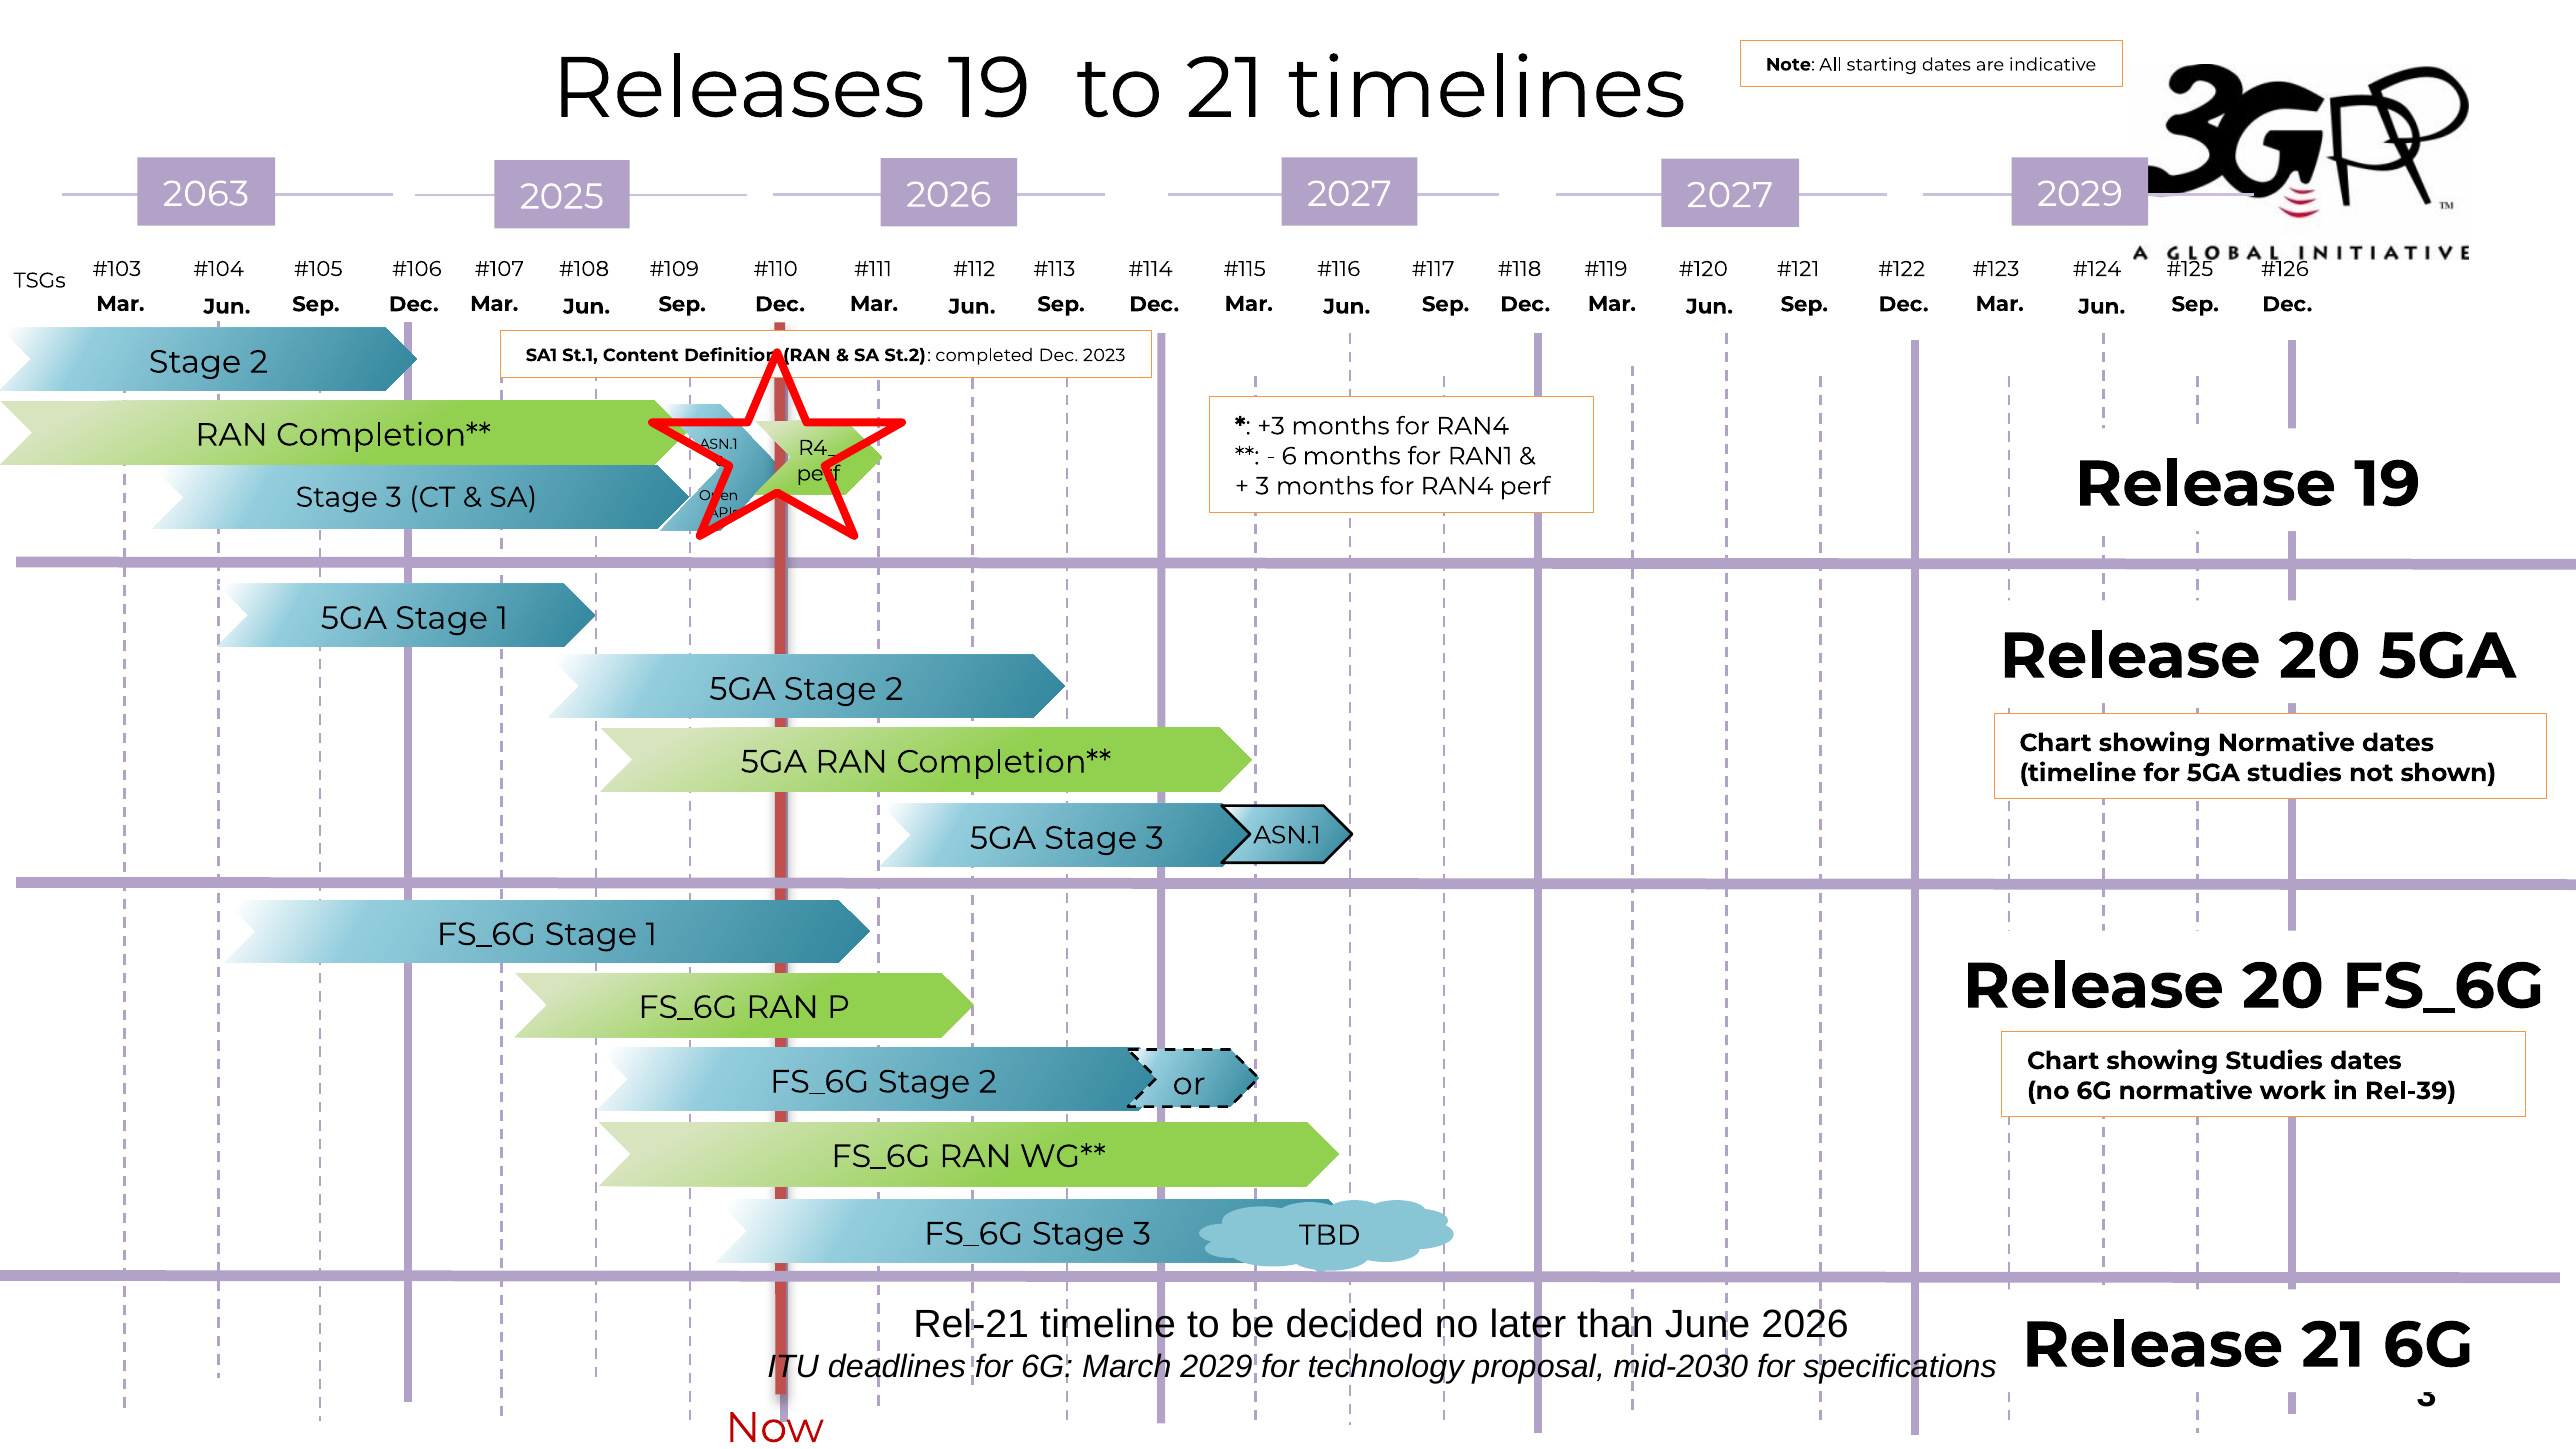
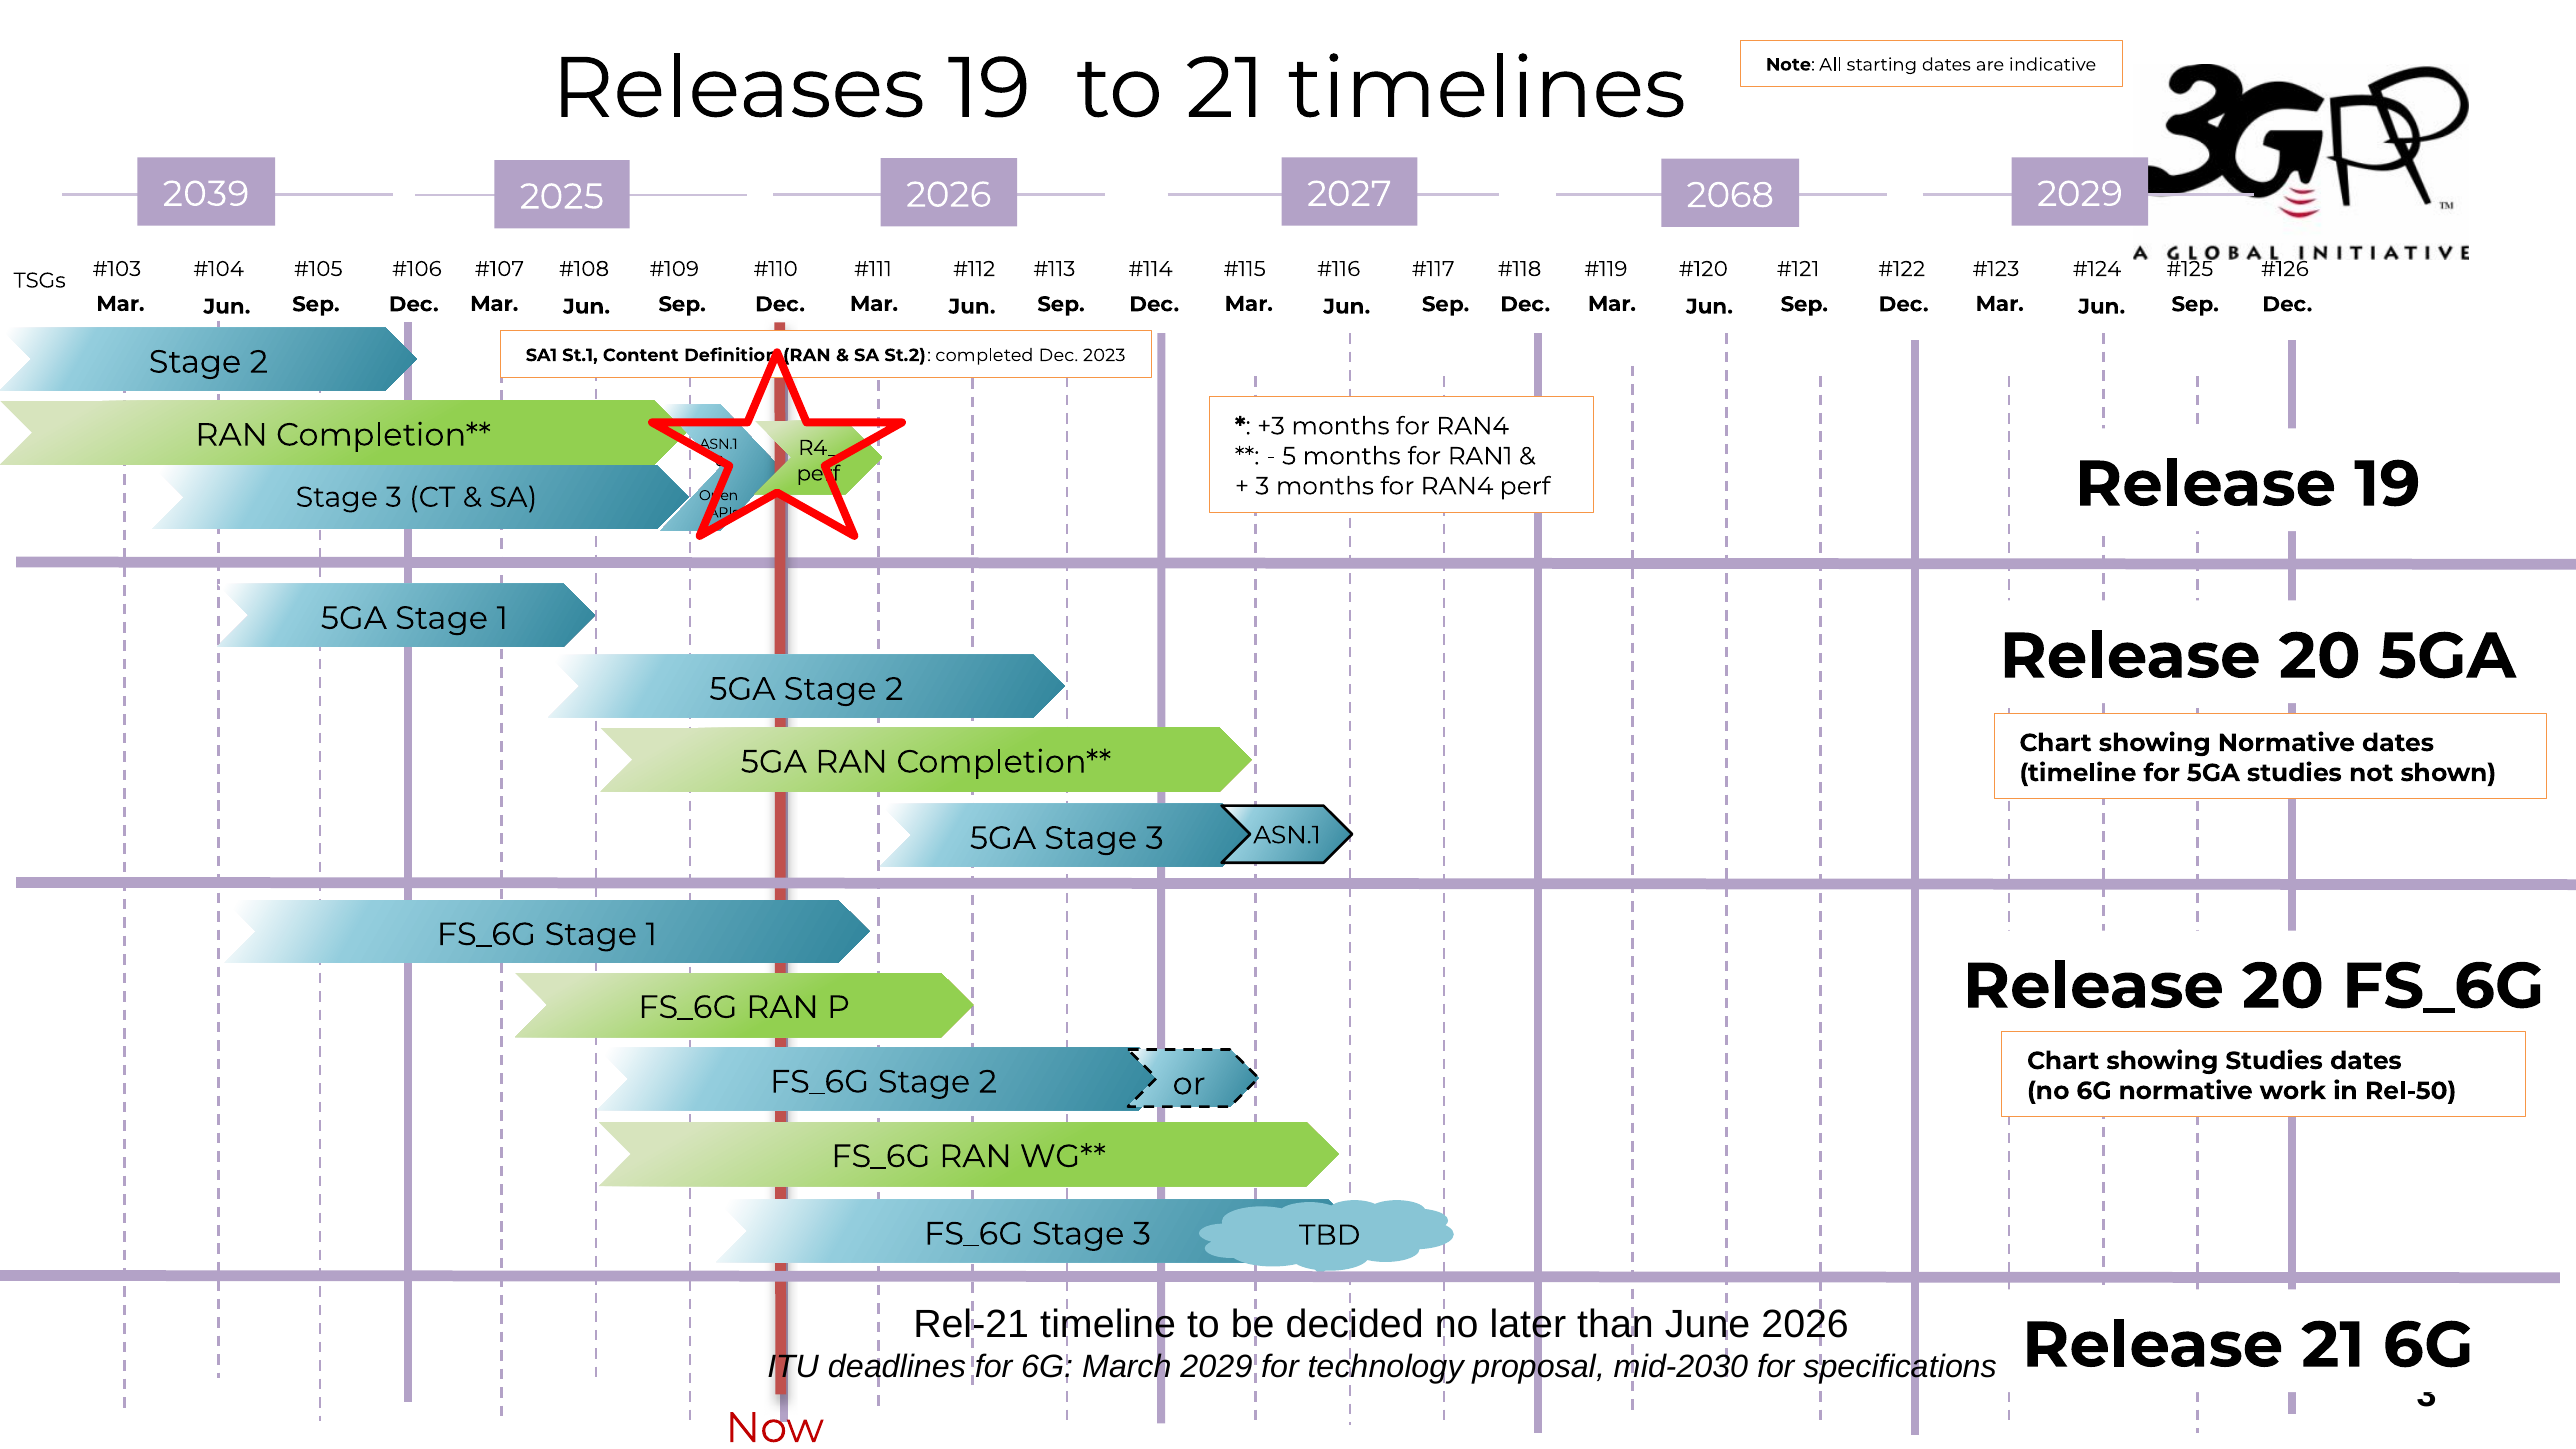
2063: 2063 -> 2039 (206, 194)
2026 2027: 2027 -> 2068 (1730, 195)
6: 6 -> 5 (1289, 456)
Rel-39: Rel-39 -> Rel-50 (2411, 1091)
